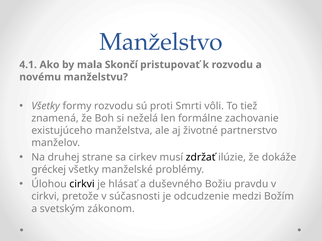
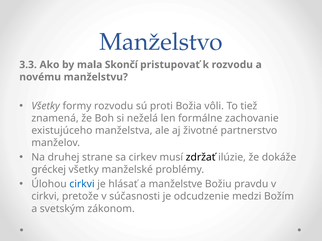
4.1: 4.1 -> 3.3 (28, 65)
Smrti: Smrti -> Božia (189, 106)
cirkvi colour: black -> blue (82, 184)
duševného: duševného -> manželstve (176, 184)
